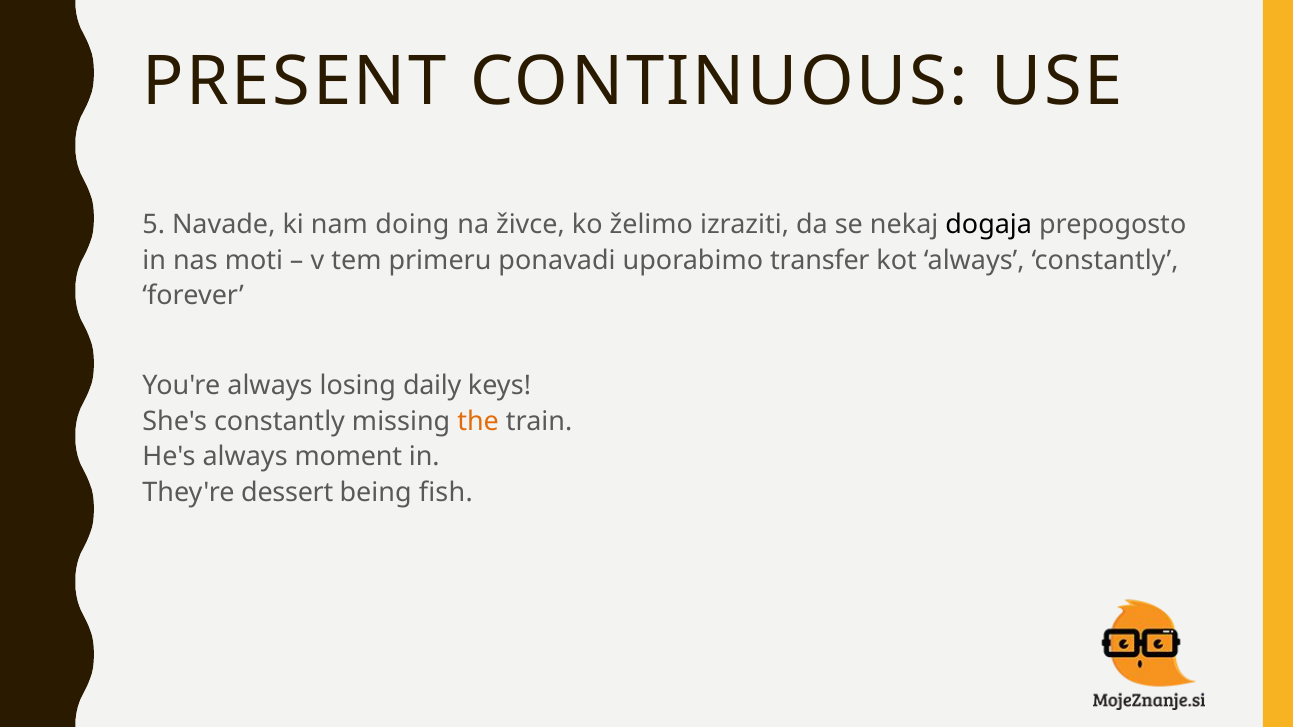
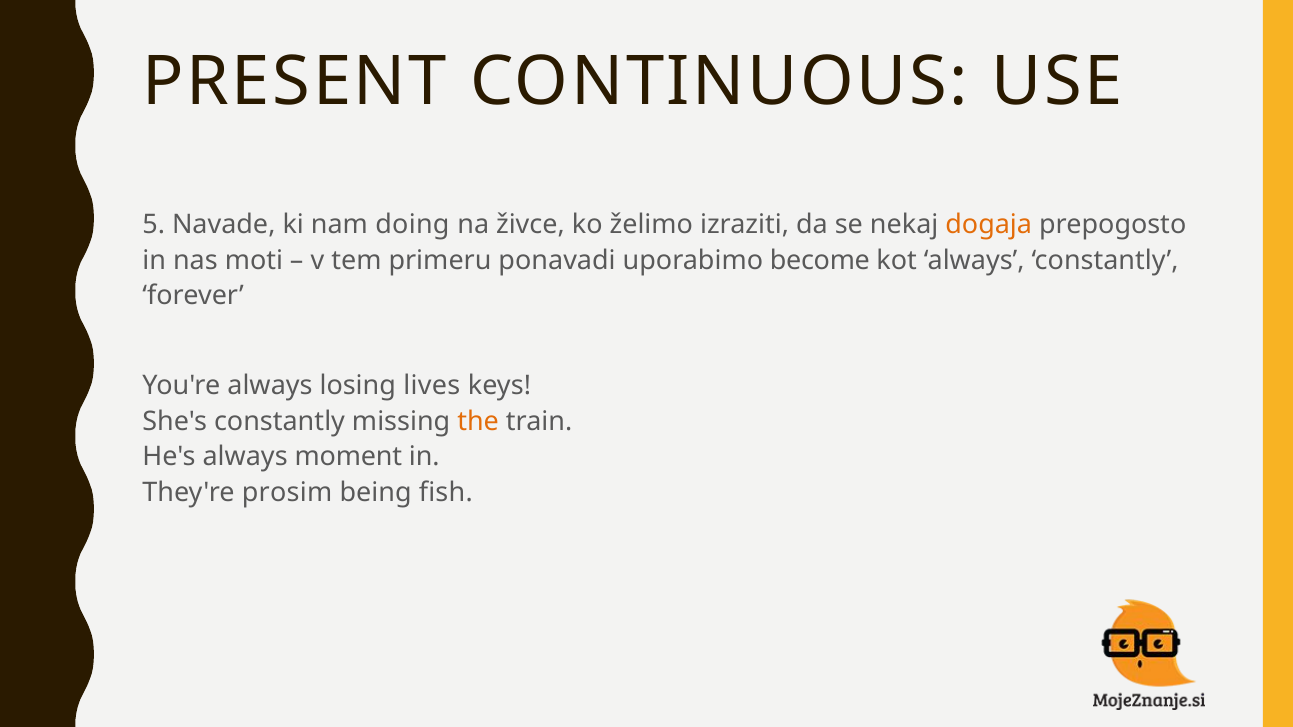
dogaja colour: black -> orange (989, 225)
transfer: transfer -> become (820, 260)
daily: daily -> lives (432, 386)
dessert: dessert -> prosim (287, 493)
